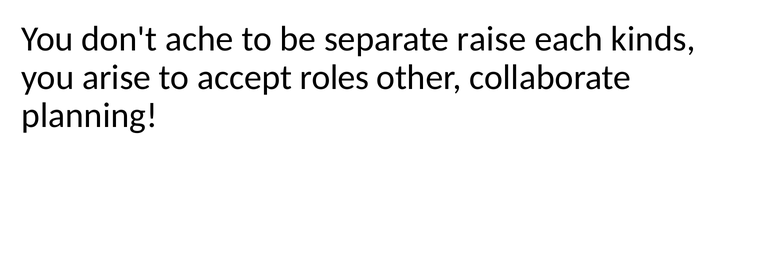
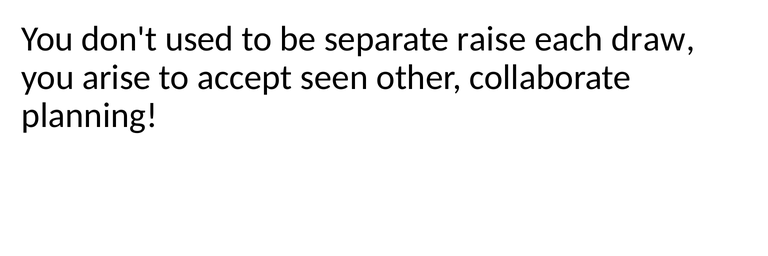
ache: ache -> used (199, 39)
kinds: kinds -> draw (653, 39)
roles: roles -> seen (334, 77)
